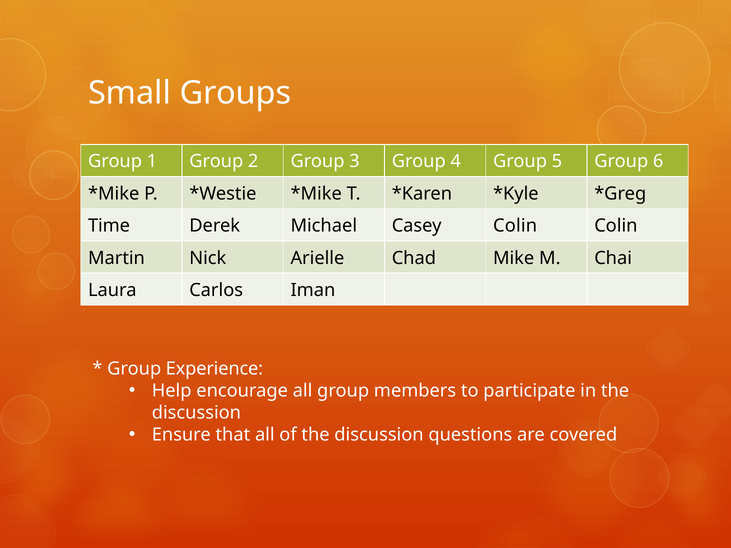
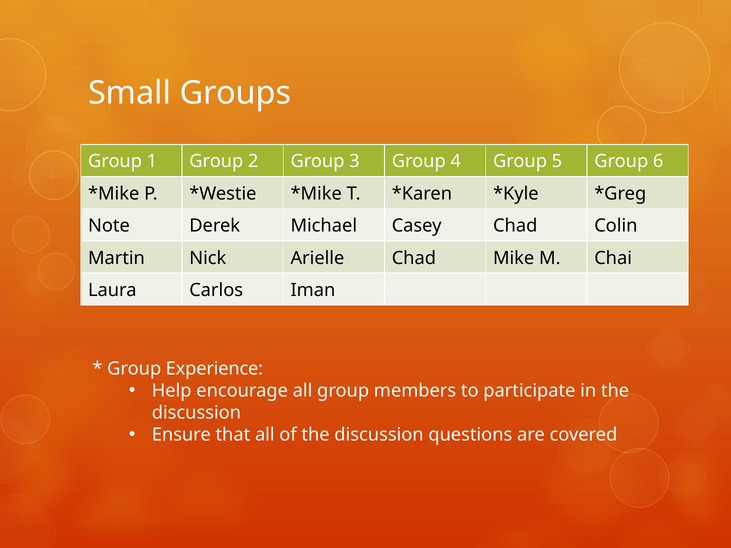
Time: Time -> Note (109, 226)
Casey Colin: Colin -> Chad (515, 226)
